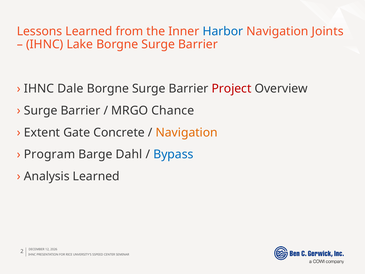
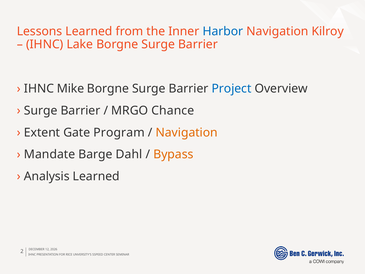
Joints: Joints -> Kilroy (328, 31)
Dale: Dale -> Mike (71, 89)
Project colour: red -> blue (232, 89)
Concrete: Concrete -> Program (119, 132)
Program: Program -> Mandate (50, 154)
Bypass colour: blue -> orange (173, 154)
